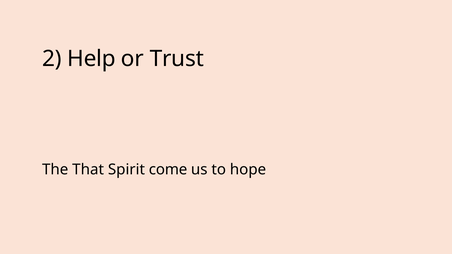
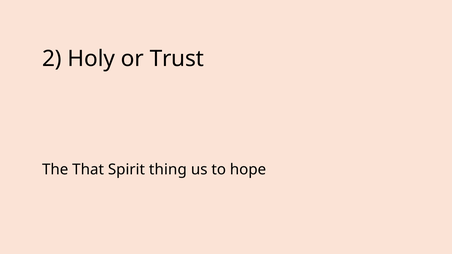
Help: Help -> Holy (91, 59)
come: come -> thing (168, 170)
